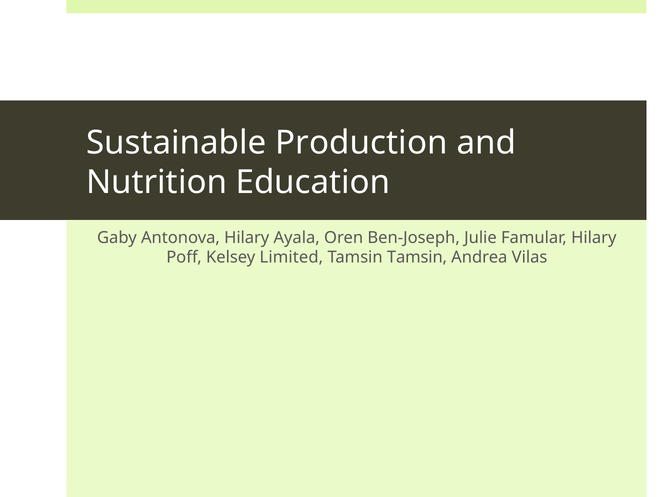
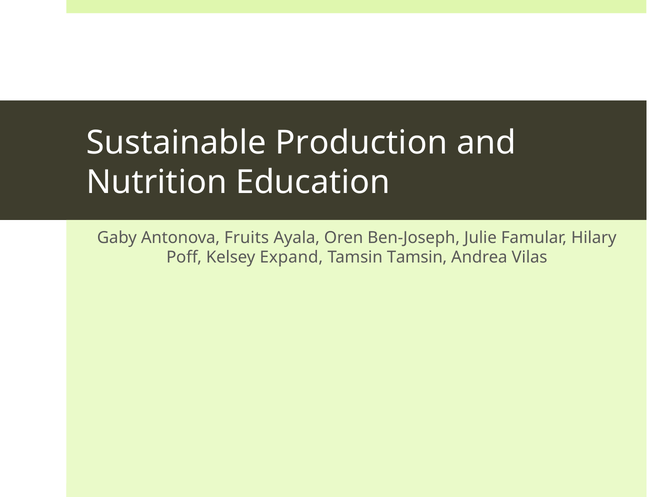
Antonova Hilary: Hilary -> Fruits (247, 238)
Limited: Limited -> Expand (291, 258)
